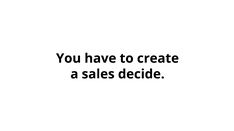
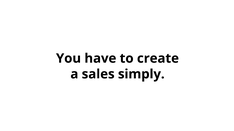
decide: decide -> simply (141, 74)
